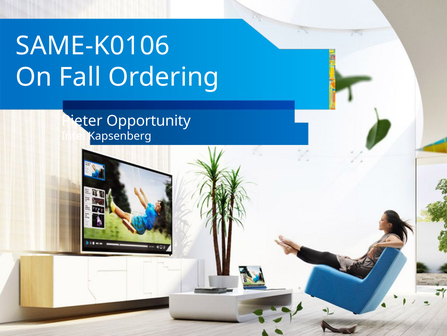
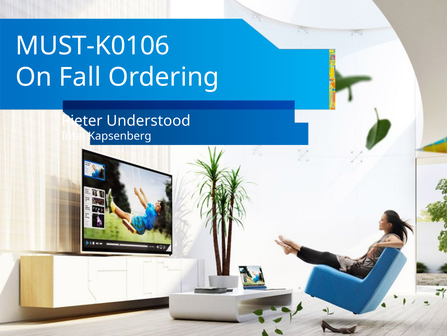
SAME-K0106: SAME-K0106 -> MUST-K0106 (93, 46)
Opportunity: Opportunity -> Understood (148, 121)
